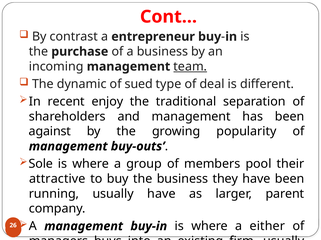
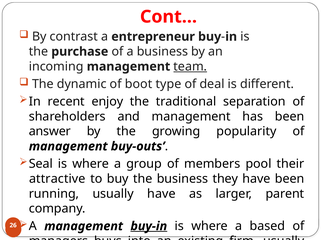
sued: sued -> boot (139, 84)
against: against -> answer (50, 132)
Sole: Sole -> Seal (41, 164)
buy-in underline: none -> present (149, 227)
either: either -> based (267, 227)
